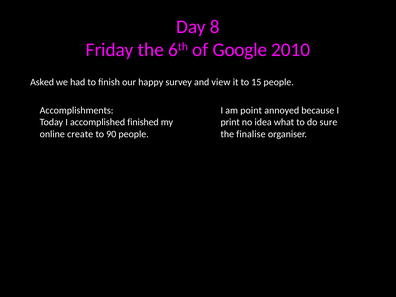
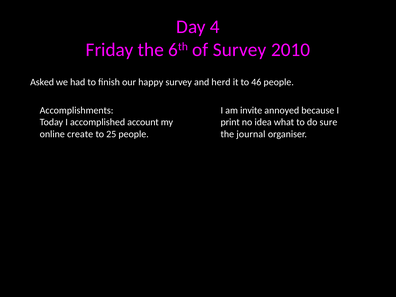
8: 8 -> 4 (215, 27)
of Google: Google -> Survey (240, 50)
view: view -> herd (221, 82)
15: 15 -> 46 (256, 82)
point: point -> invite (251, 110)
finished: finished -> account (143, 122)
90: 90 -> 25 (111, 134)
finalise: finalise -> journal (251, 134)
